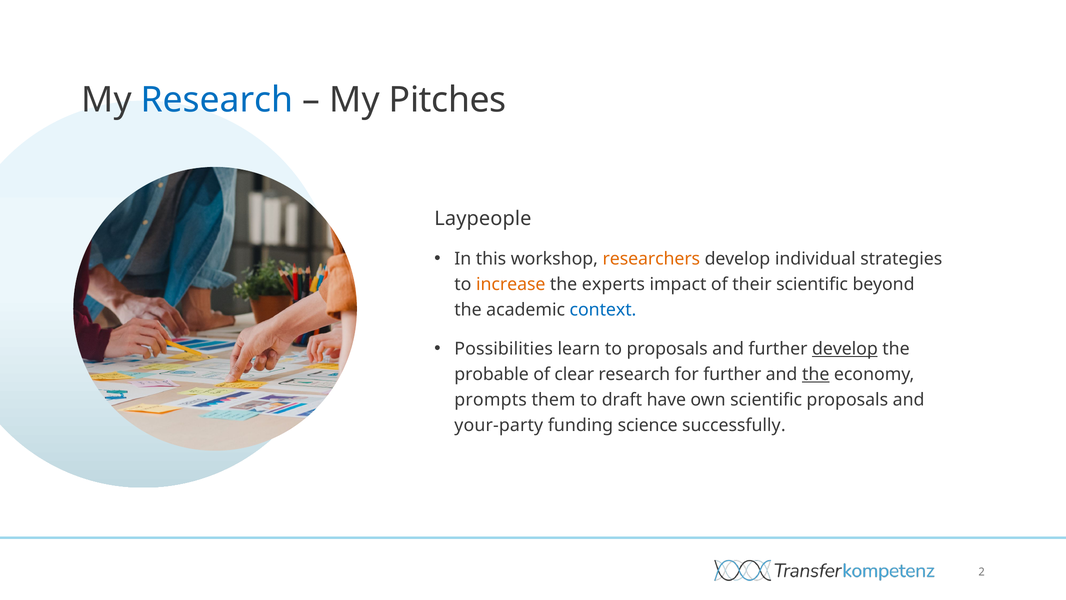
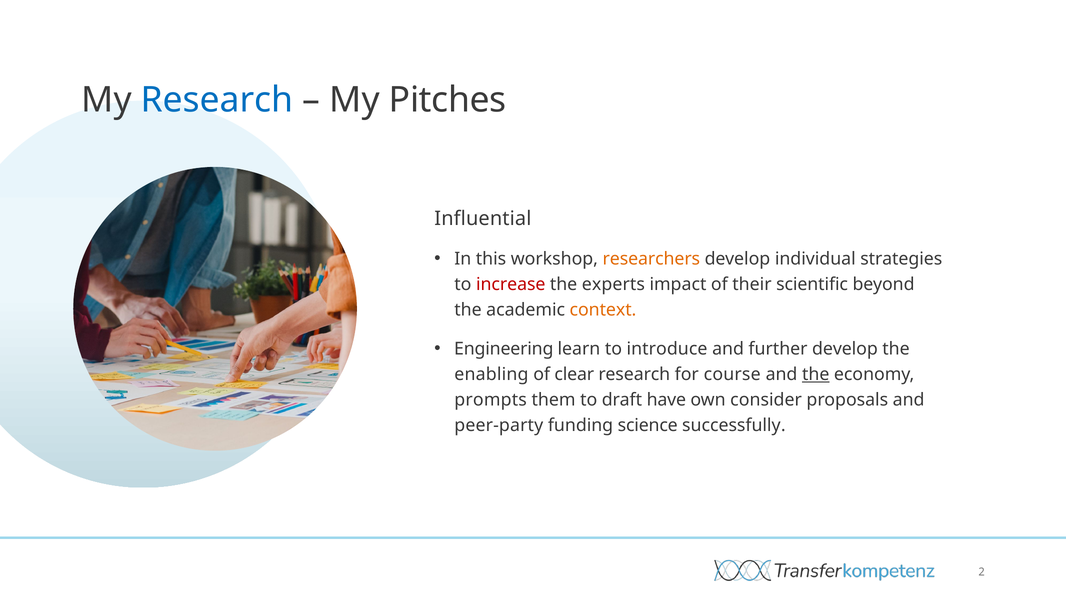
Laypeople: Laypeople -> Influential (483, 219)
increase colour: orange -> red (511, 284)
context colour: blue -> orange (603, 310)
Possibilities: Possibilities -> Engineering (504, 349)
to proposals: proposals -> introduce (667, 349)
develop underline: present -> none (845, 349)
probable: probable -> enabling (491, 374)
for further: further -> course (732, 374)
own scientific: scientific -> consider (766, 400)
your-party: your-party -> peer-party (499, 425)
